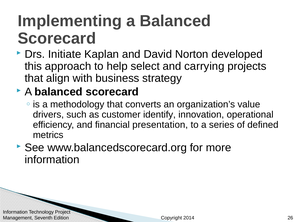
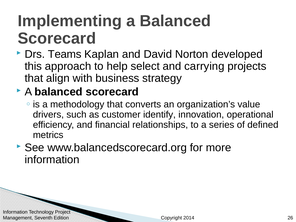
Initiate: Initiate -> Teams (65, 54)
presentation: presentation -> relationships (160, 125)
